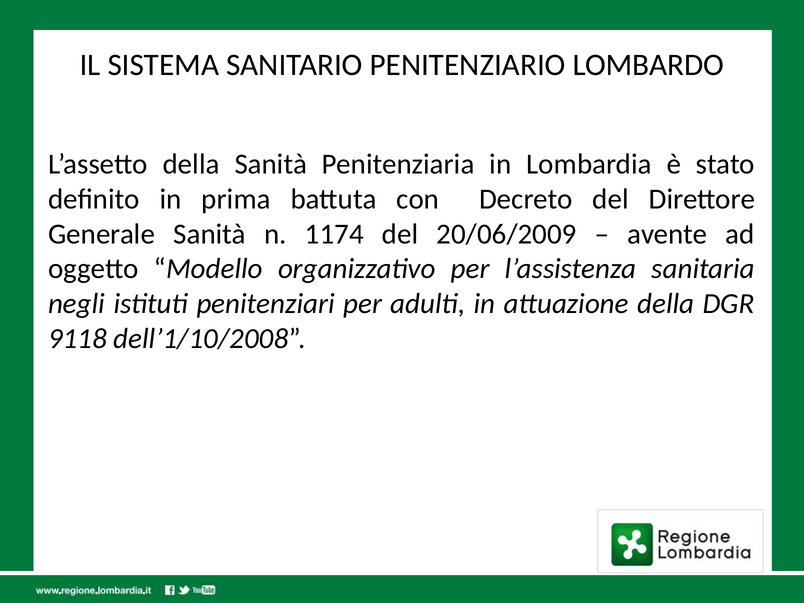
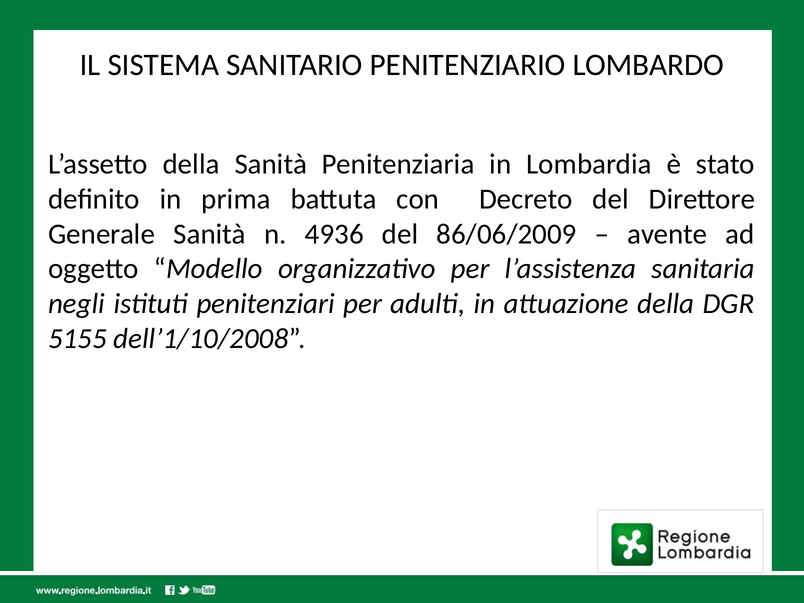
1174: 1174 -> 4936 (334, 234)
20/06/2009: 20/06/2009 -> 86/06/2009 (506, 234)
9118: 9118 -> 5155 (77, 339)
